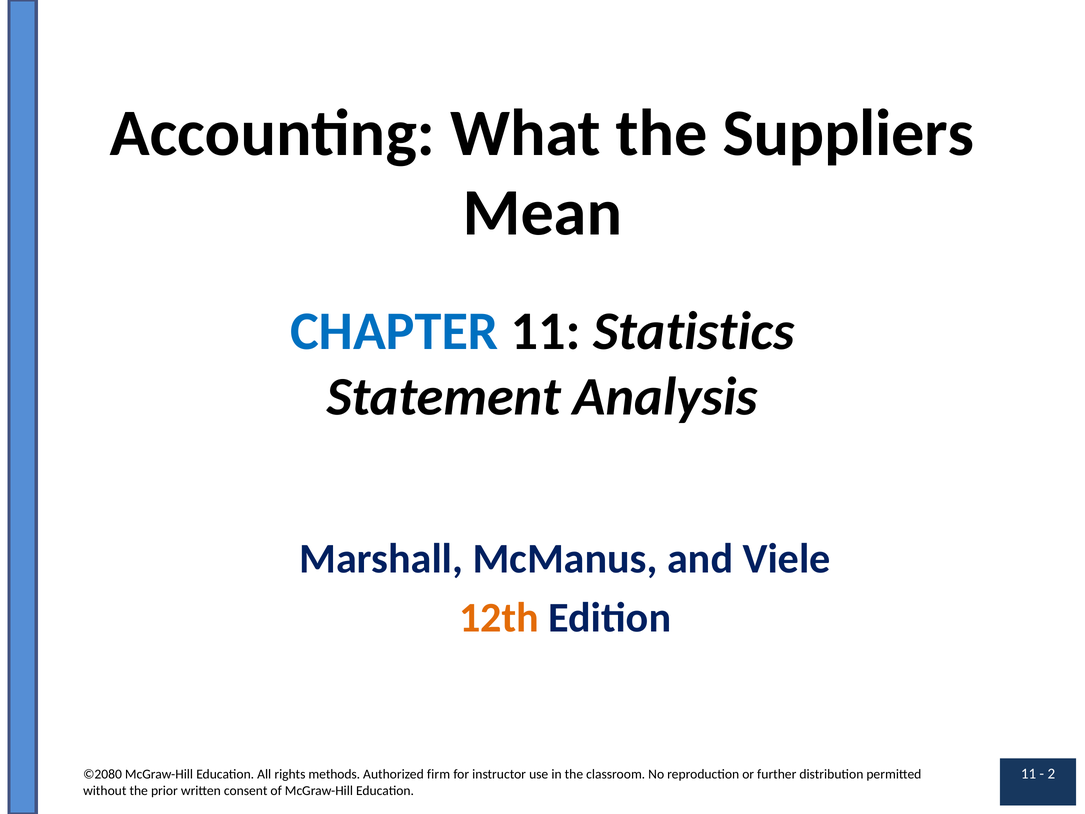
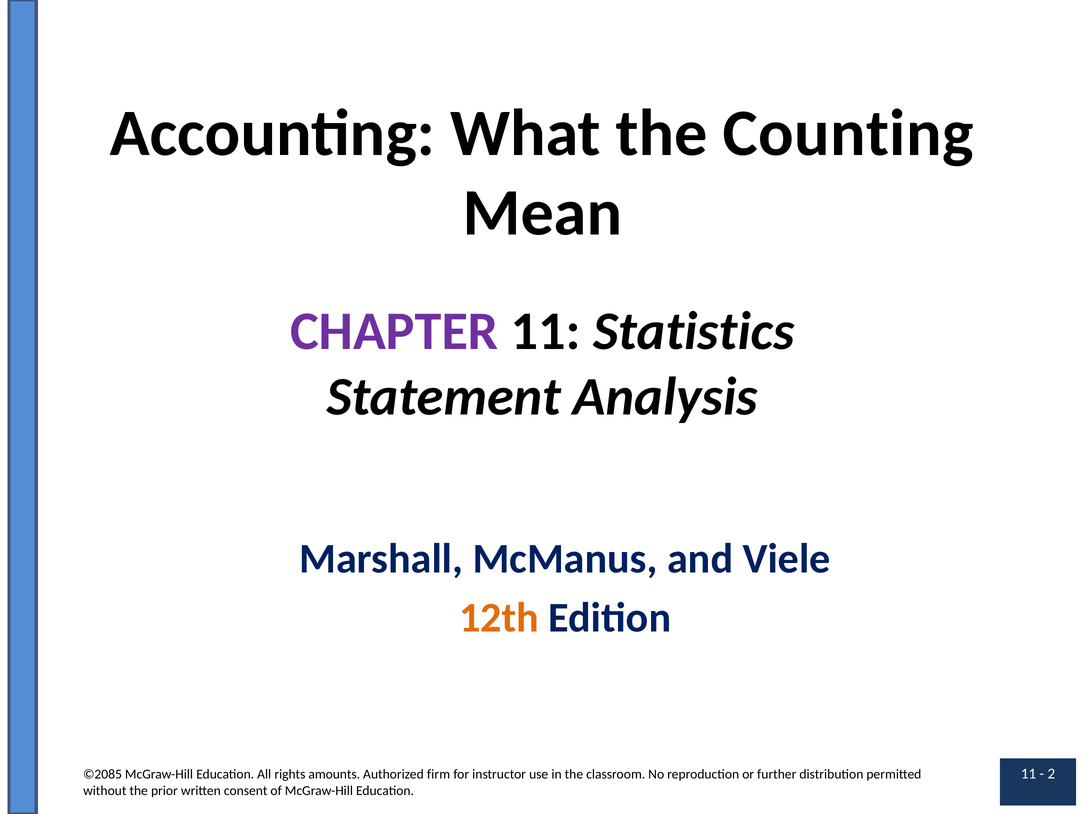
Suppliers: Suppliers -> Counting (848, 133)
CHAPTER colour: blue -> purple (394, 331)
©2080: ©2080 -> ©2085 (103, 774)
methods: methods -> amounts (334, 774)
